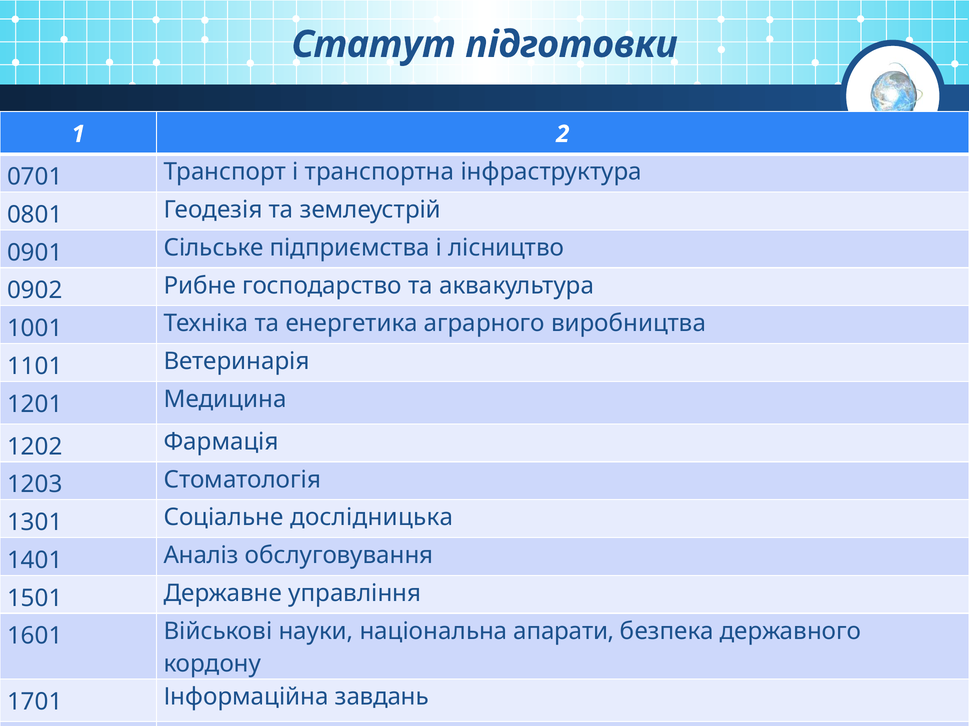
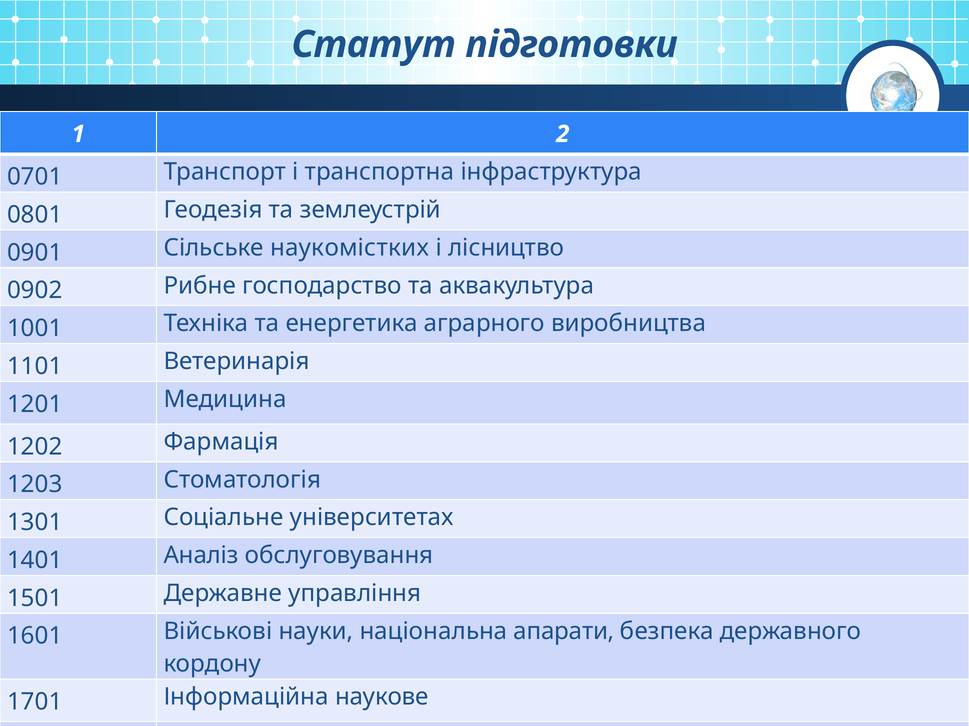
підприємства: підприємства -> наукомістких (349, 248)
дослідницька: дослідницька -> університетах (372, 518)
завдань: завдань -> наукове (382, 698)
